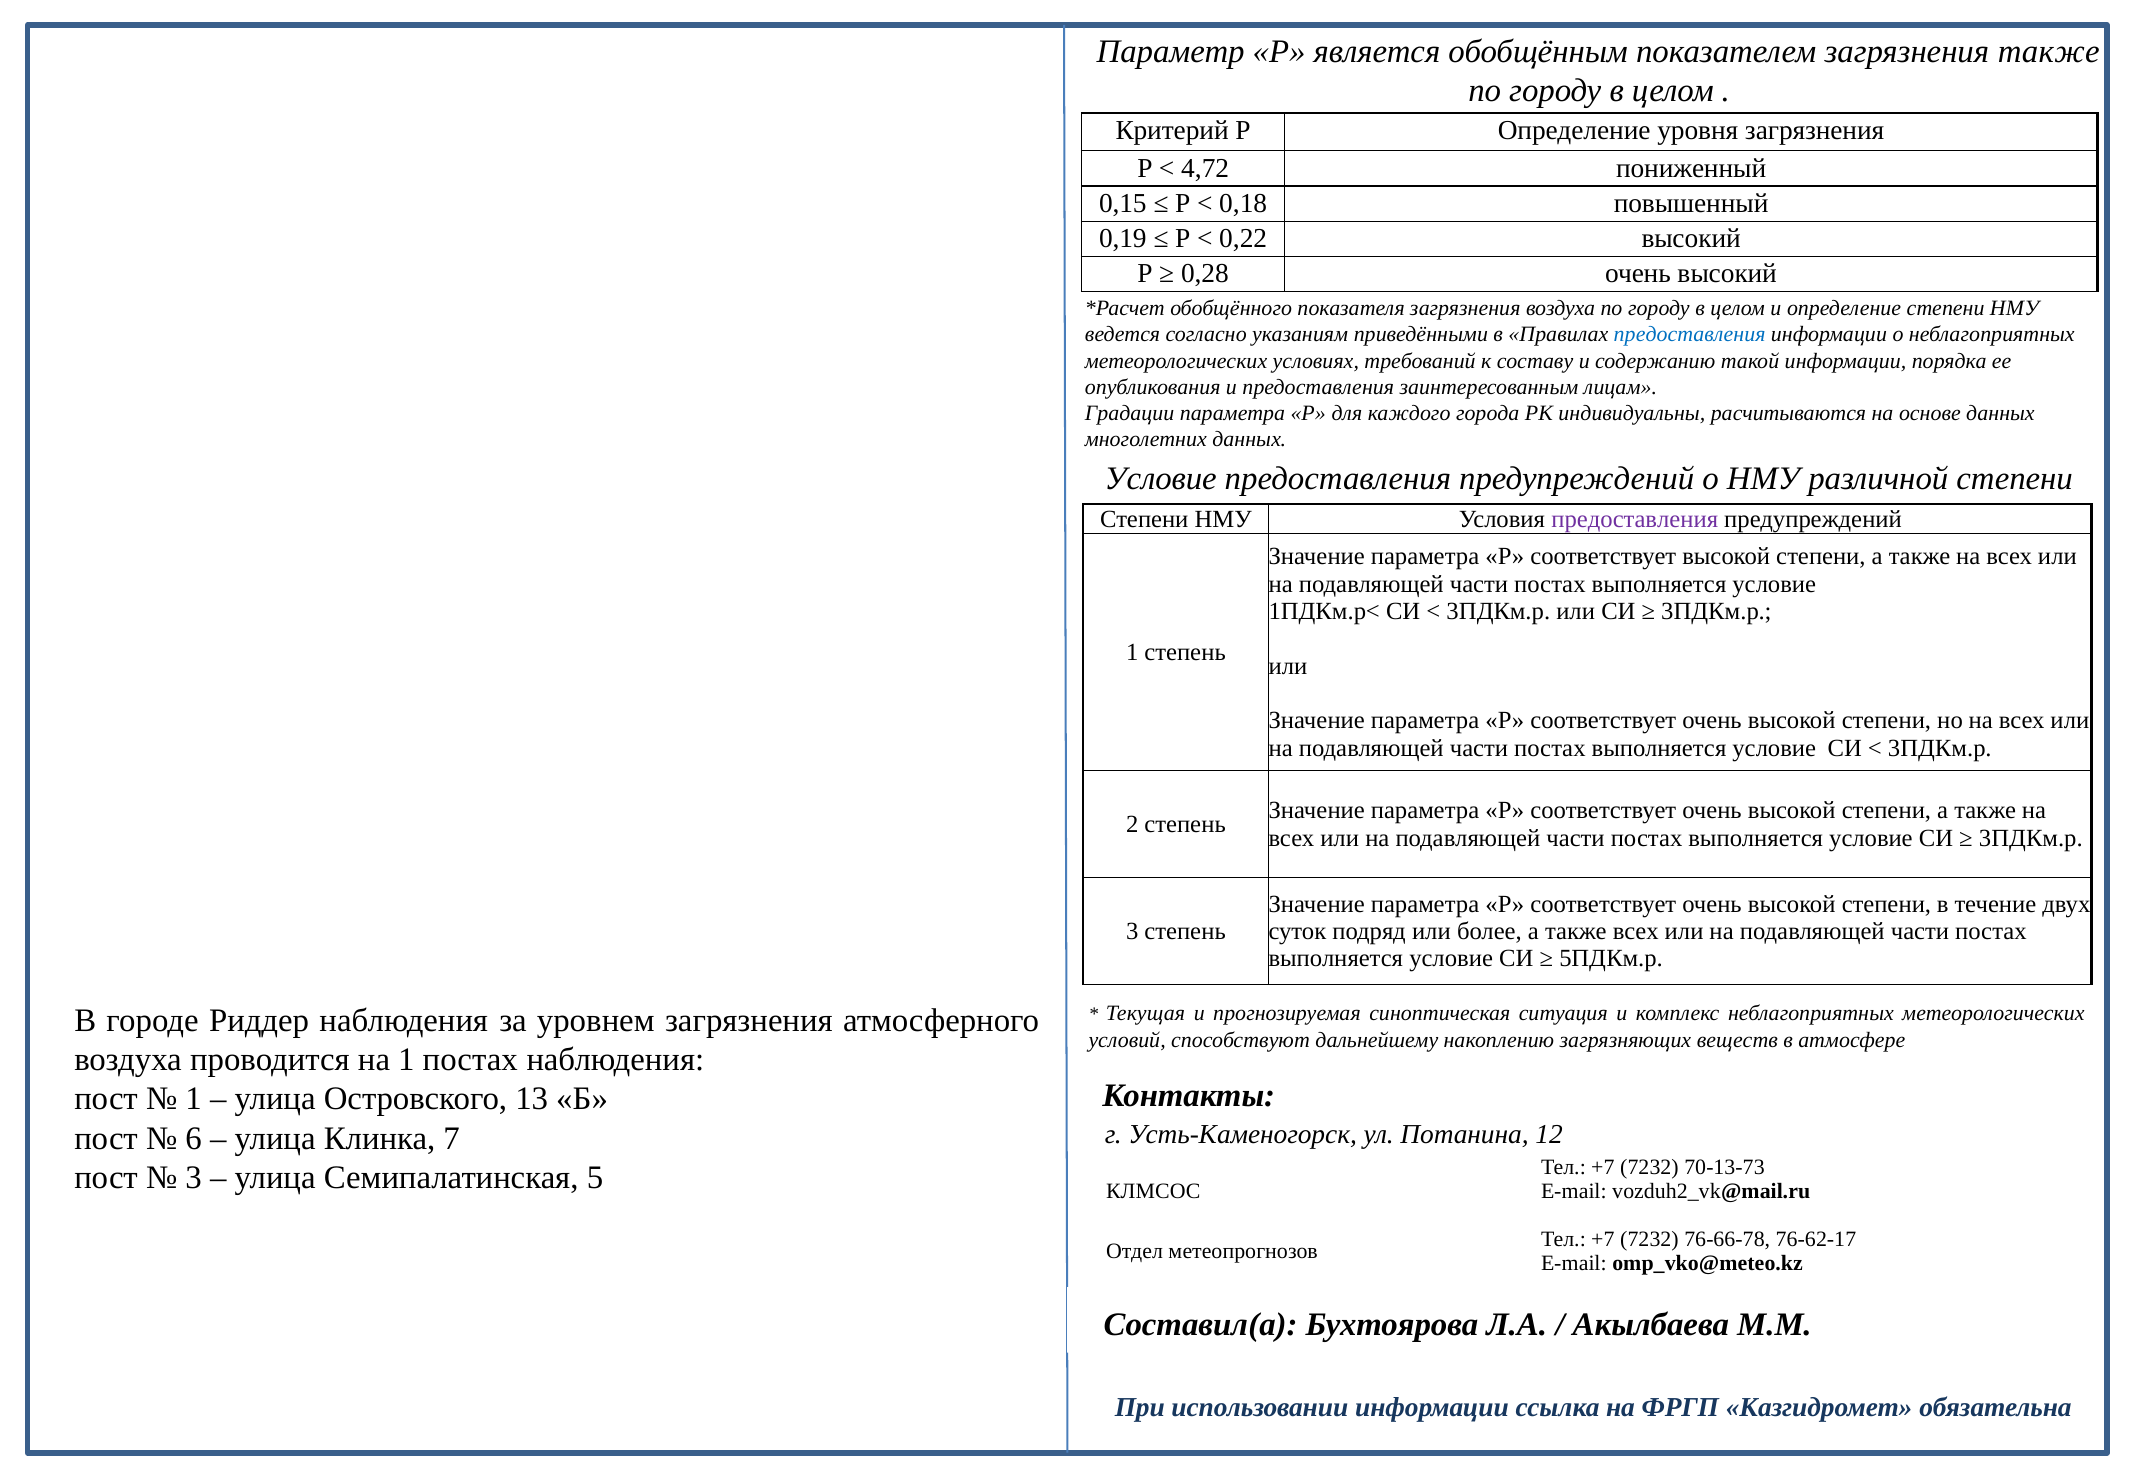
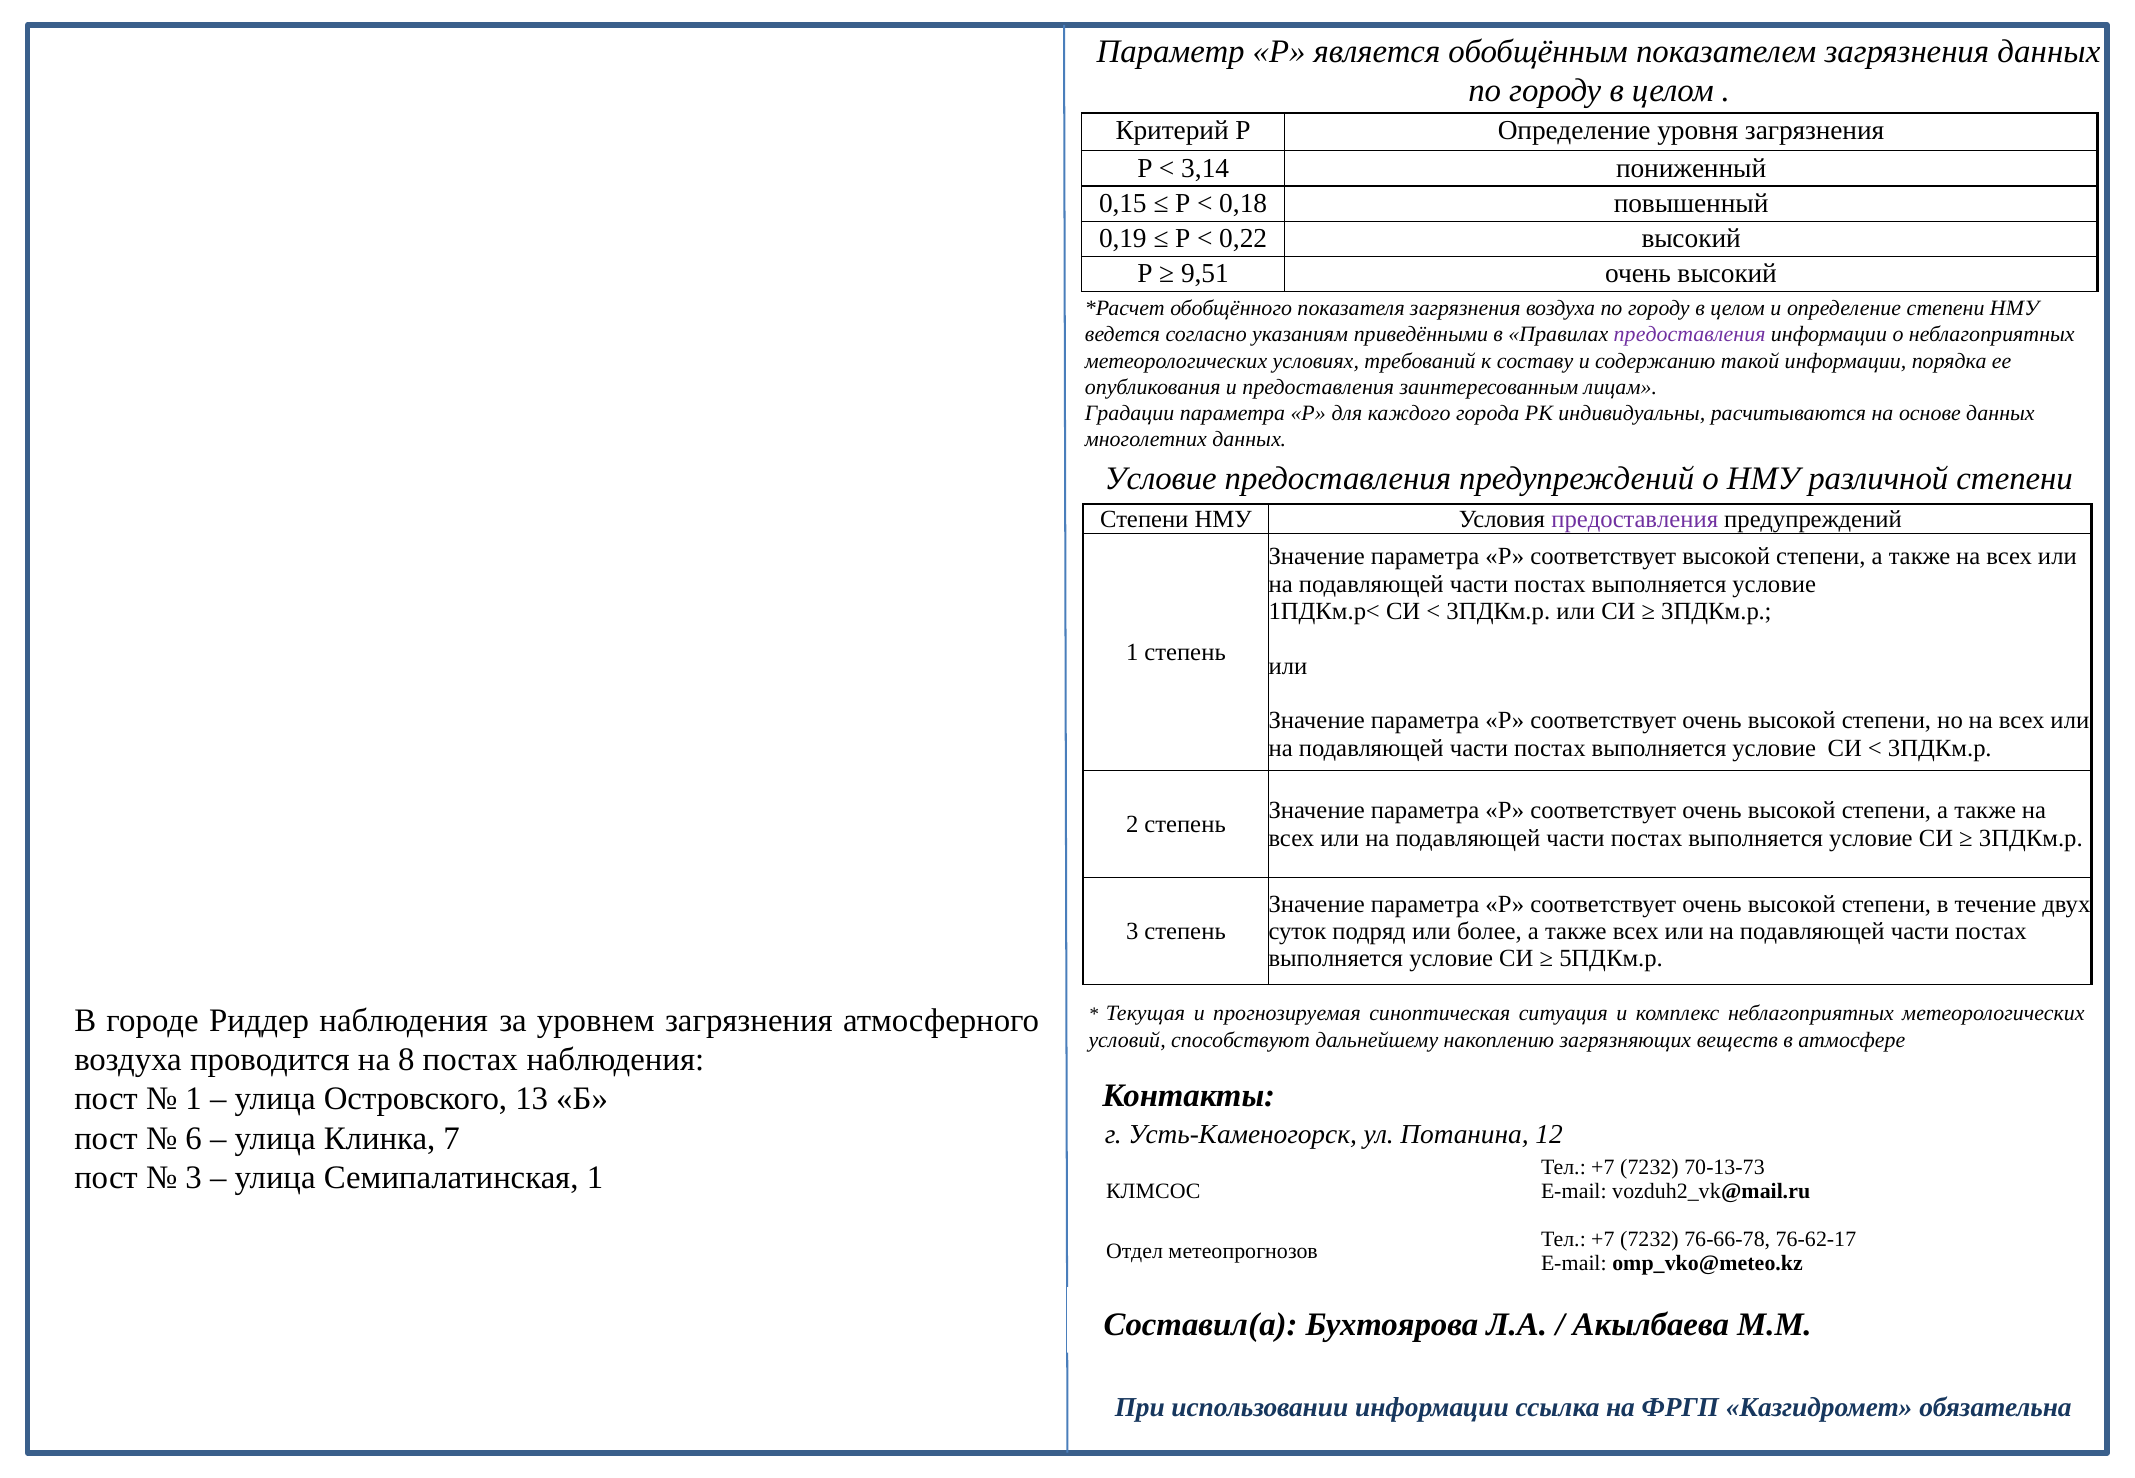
загрязнения также: также -> данных (2049, 51)
4,72: 4,72 -> 3,14 (1205, 168)
0,28: 0,28 -> 9,51 (1205, 274)
предоставления colour: blue -> purple (1690, 335)
на 1: 1 -> 8 (406, 1060)
Семипалатинская 5: 5 -> 1 (595, 1178)
